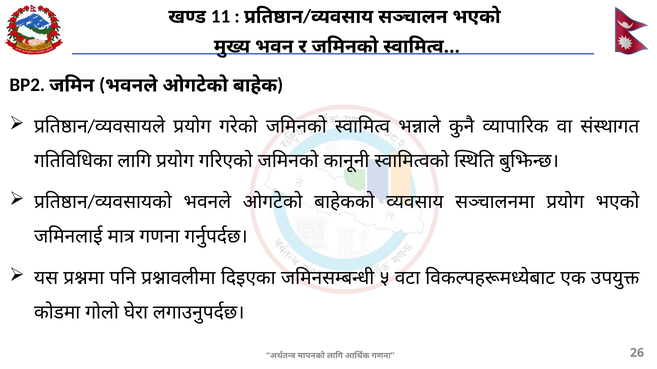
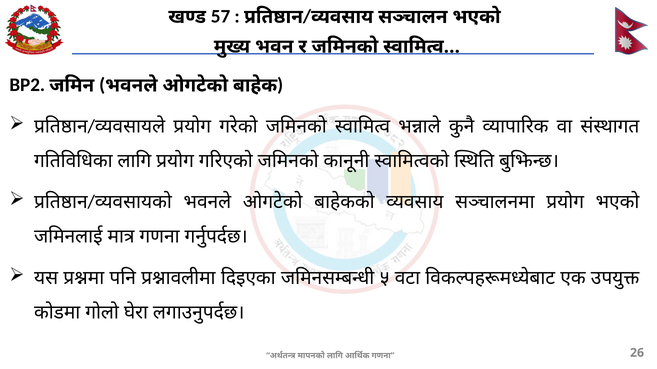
11: 11 -> 57 (221, 17)
